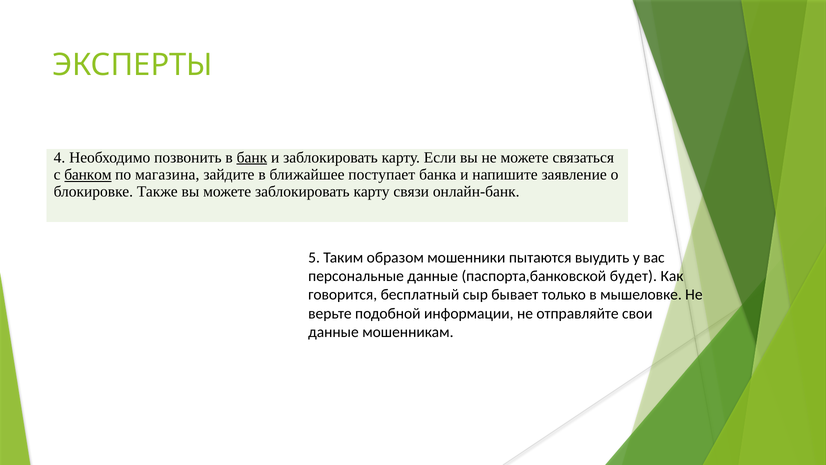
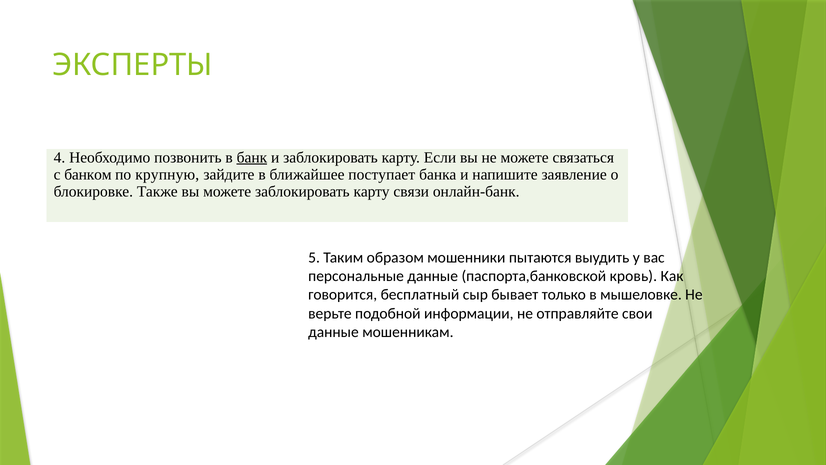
банком underline: present -> none (88, 175)
магазина: магазина -> крупную (167, 175)
будет: будет -> кровь (633, 276)
